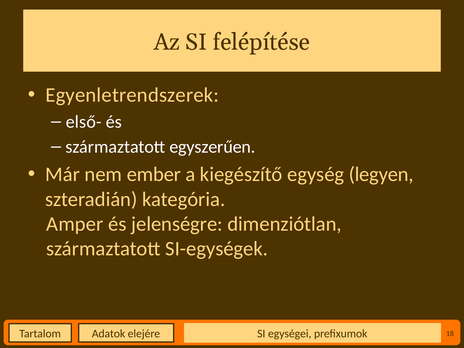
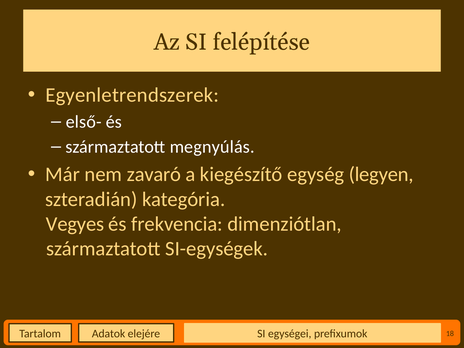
egyszerűen: egyszerűen -> megnyúlás (212, 147)
ember: ember -> zavaró (154, 175)
Amper: Amper -> Vegyes (75, 224)
jelenségre: jelenségre -> frekvencia (177, 224)
